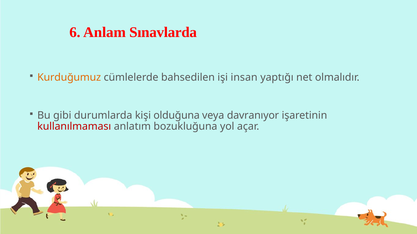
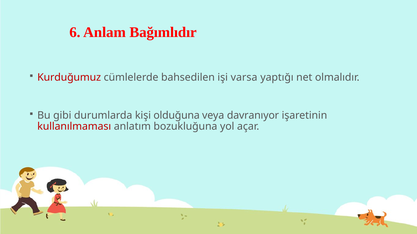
Sınavlarda: Sınavlarda -> Bağımlıdır (163, 32)
Kurduğumuz colour: orange -> red (69, 77)
insan: insan -> varsa (244, 77)
